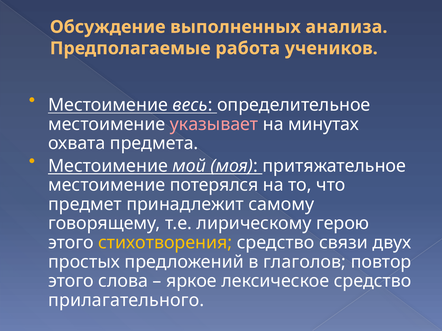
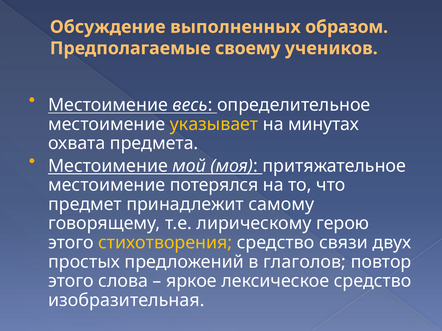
анализа: анализа -> образом (347, 27)
работа: работа -> своему (248, 48)
указывает colour: pink -> yellow (214, 124)
прилагательного: прилагательного -> изобразительная (126, 301)
